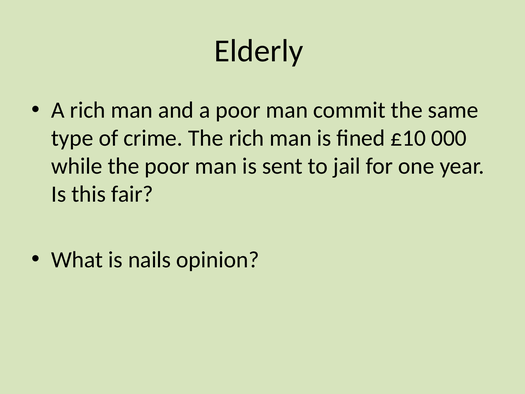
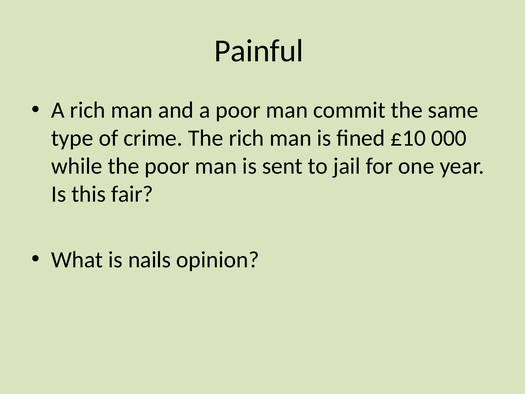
Elderly: Elderly -> Painful (259, 51)
